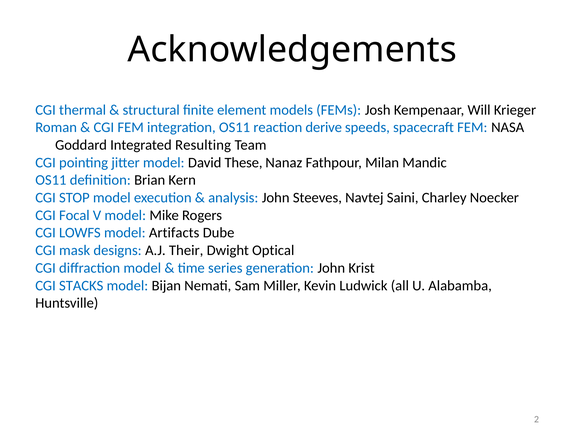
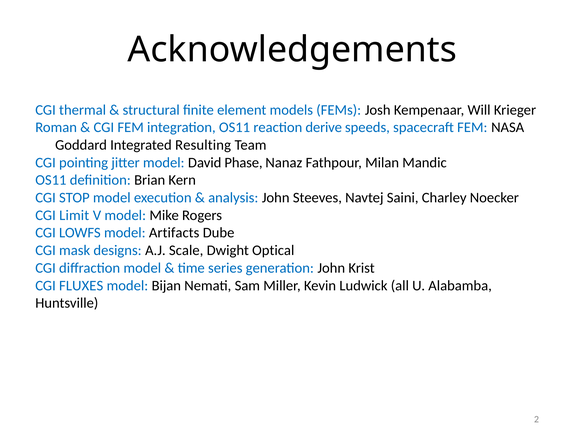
These: These -> Phase (244, 162)
Focal: Focal -> Limit (74, 215)
Their: Their -> Scale (186, 250)
STACKS: STACKS -> FLUXES (81, 285)
